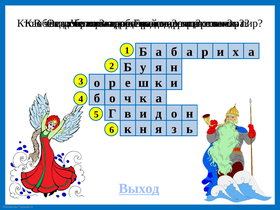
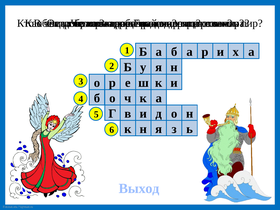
Выход underline: present -> none (139, 189)
